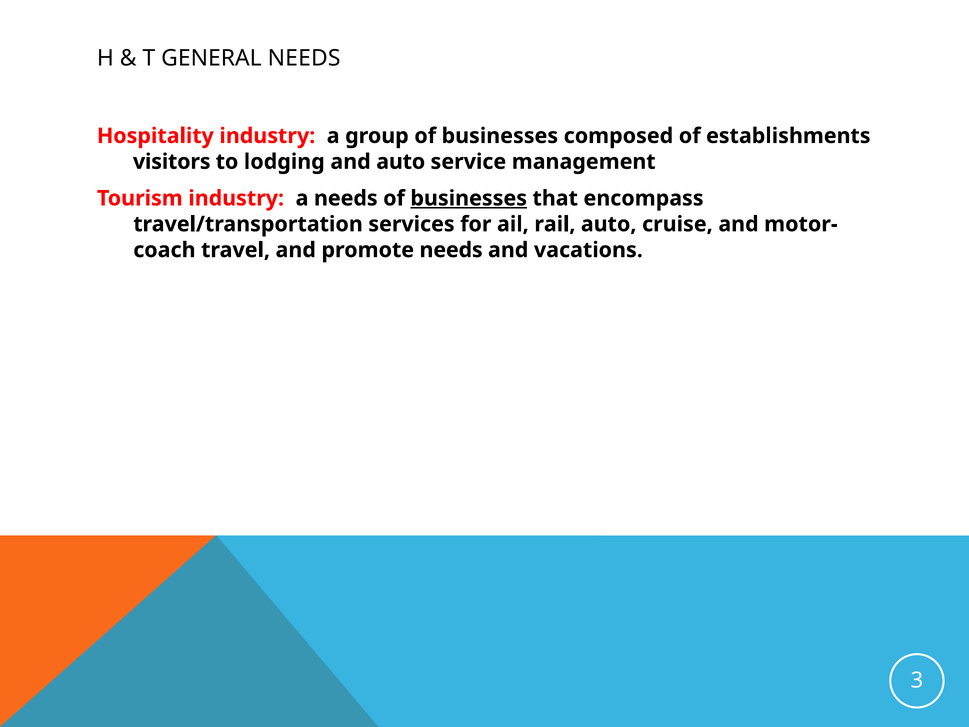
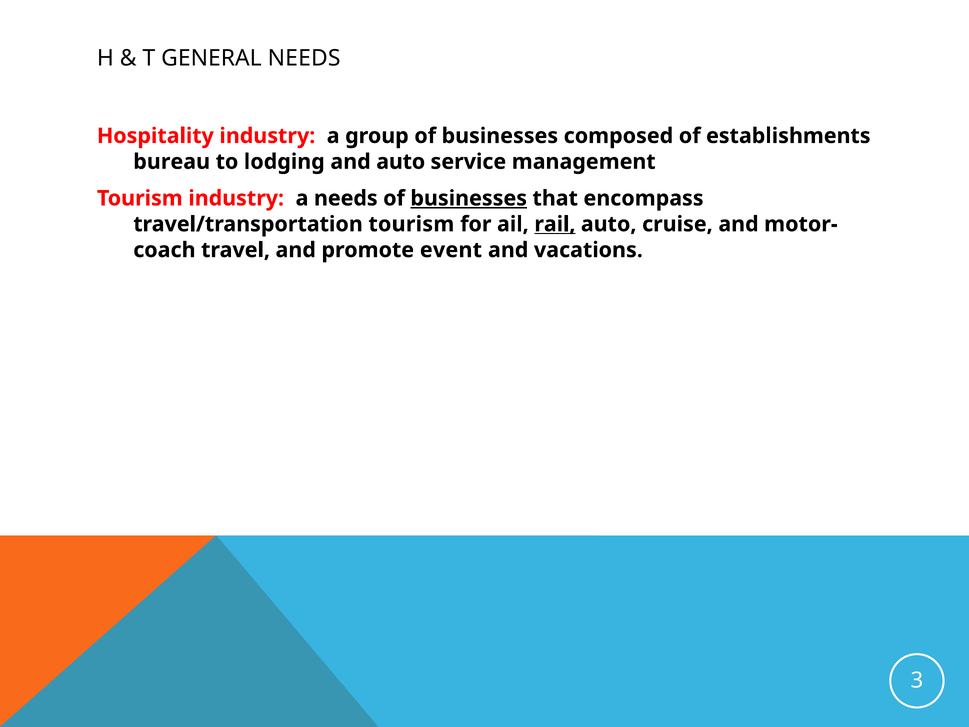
visitors: visitors -> bureau (172, 162)
travel/transportation services: services -> tourism (411, 224)
rail underline: none -> present (555, 224)
promote needs: needs -> event (451, 250)
